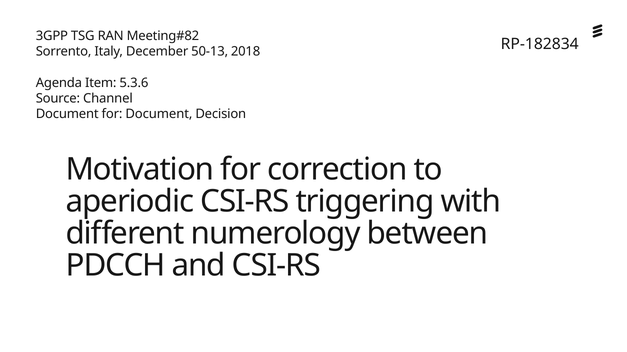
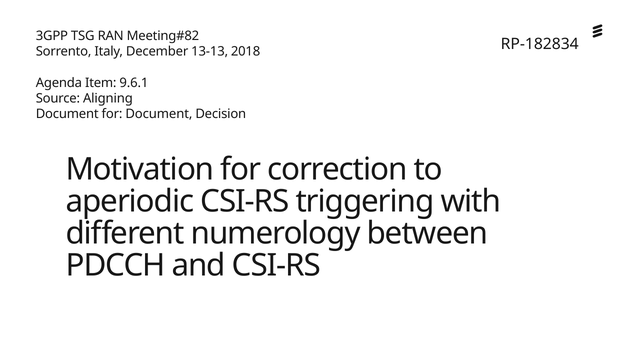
50-13: 50-13 -> 13-13 (210, 52)
5.3.6: 5.3.6 -> 9.6.1 (134, 83)
Channel: Channel -> Aligning (108, 99)
